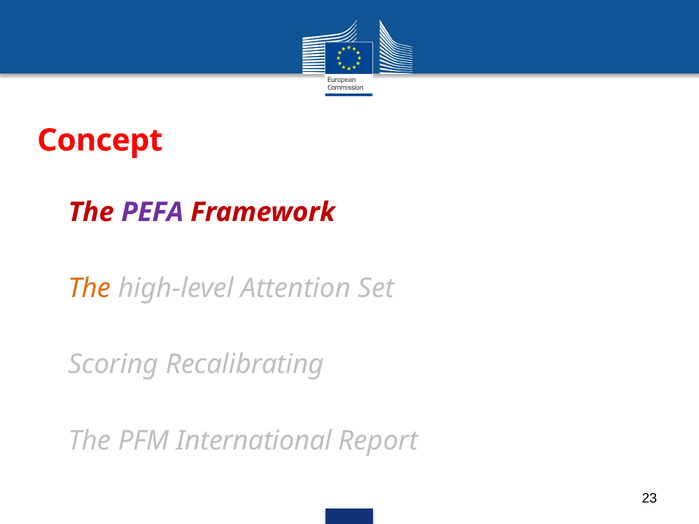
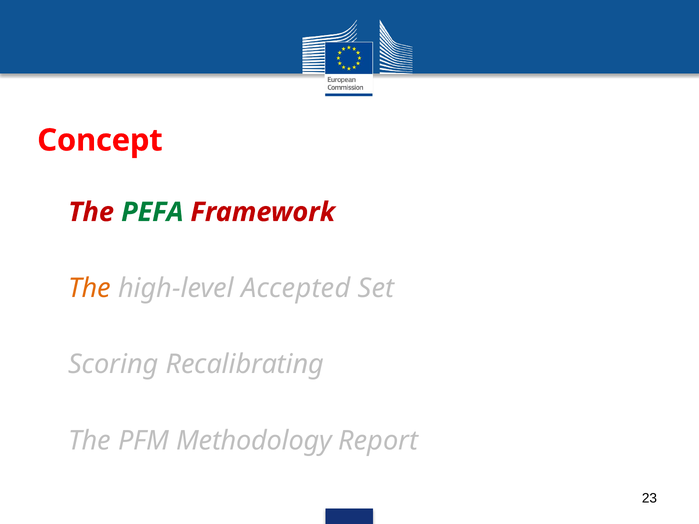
PEFA colour: purple -> green (152, 212)
Attention: Attention -> Accepted (296, 288)
International: International -> Methodology (254, 441)
